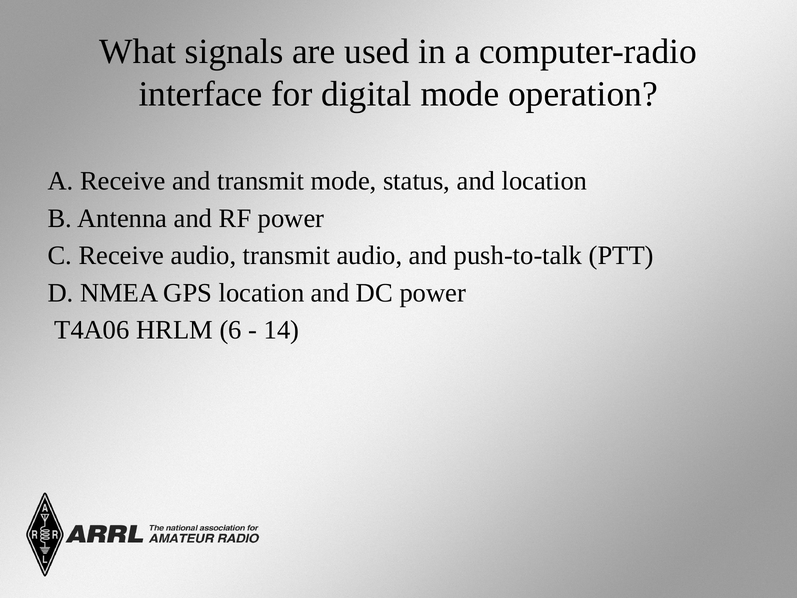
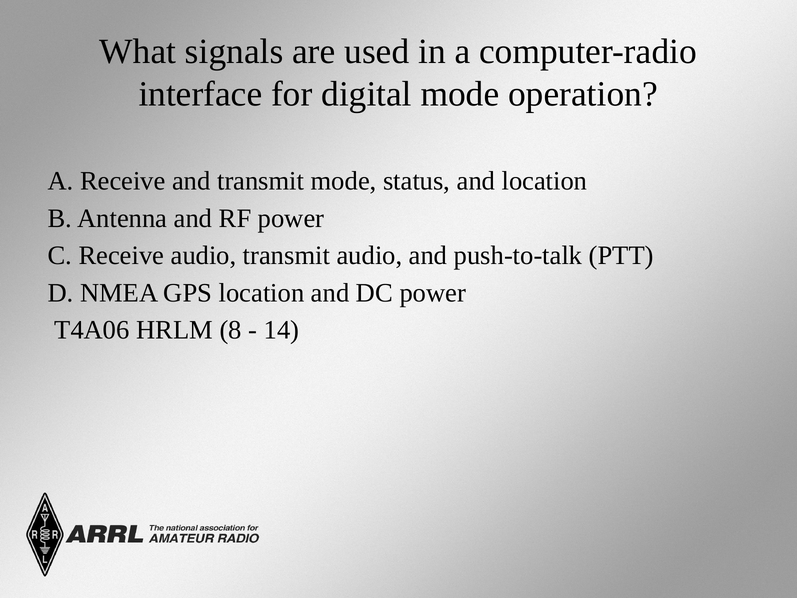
6: 6 -> 8 (231, 330)
